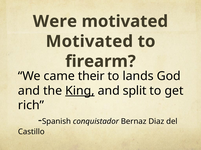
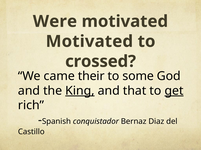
firearm: firearm -> crossed (101, 62)
lands: lands -> some (138, 76)
split: split -> that (135, 91)
get underline: none -> present (174, 91)
